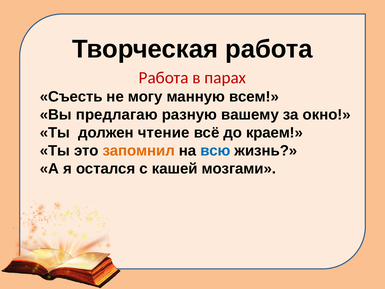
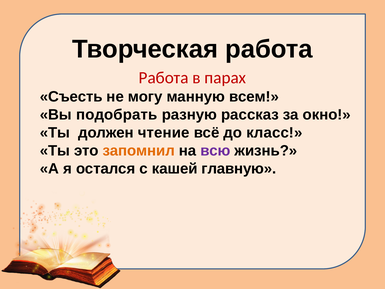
предлагаю: предлагаю -> подобрать (117, 115)
вашему: вашему -> рассказ (250, 115)
краем: краем -> класс (274, 133)
всю colour: blue -> purple (215, 151)
мозгами: мозгами -> главную (239, 169)
